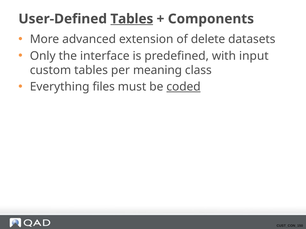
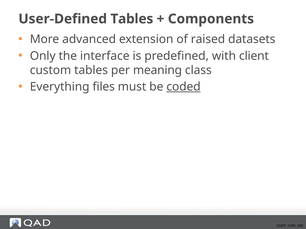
Tables underline: present -> none (132, 19)
delete: delete -> raised (208, 39)
input: input -> client (254, 56)
